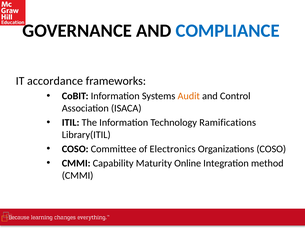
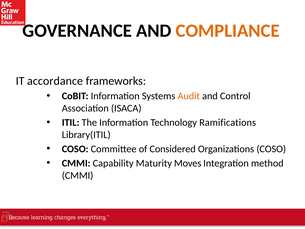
COMPLIANCE colour: blue -> orange (228, 31)
Electronics: Electronics -> Considered (173, 149)
Online: Online -> Moves (188, 163)
